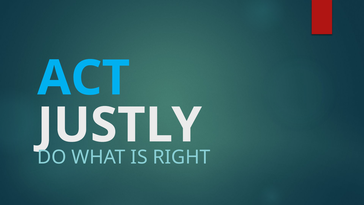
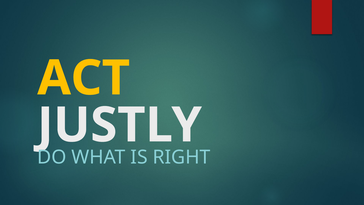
ACT colour: light blue -> yellow (84, 78)
